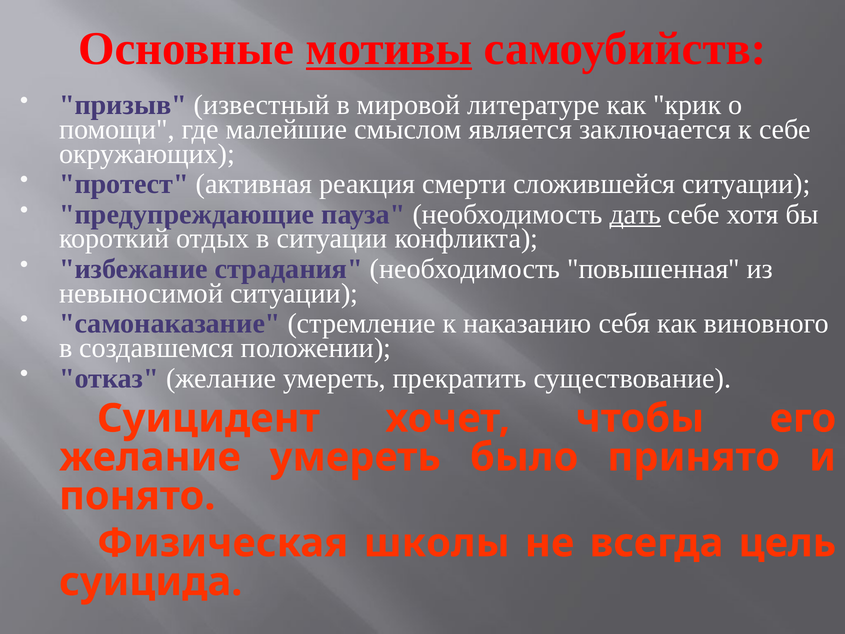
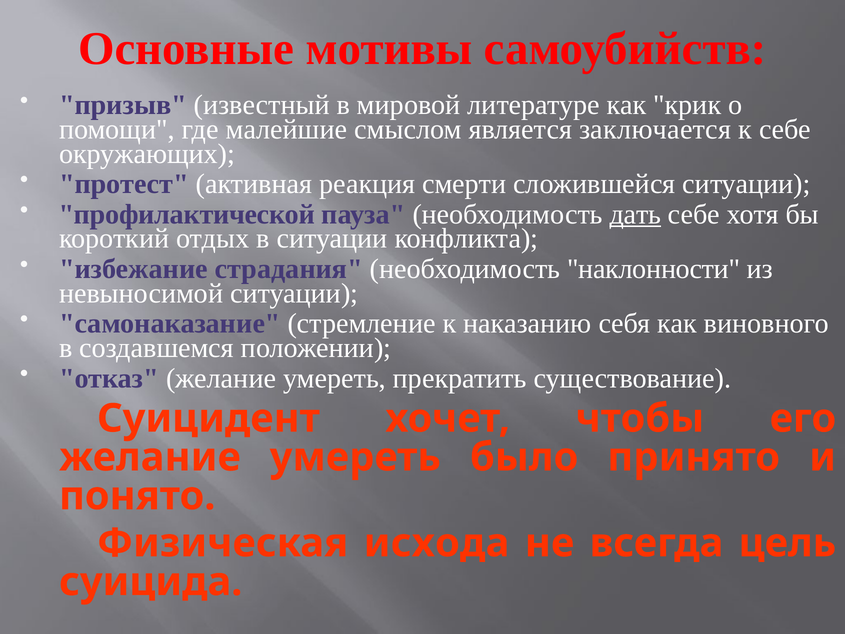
мотивы underline: present -> none (389, 49)
предупреждающие: предупреждающие -> профилактической (187, 214)
повышенная: повышенная -> наклонности (654, 269)
школы: школы -> исхода (437, 543)
